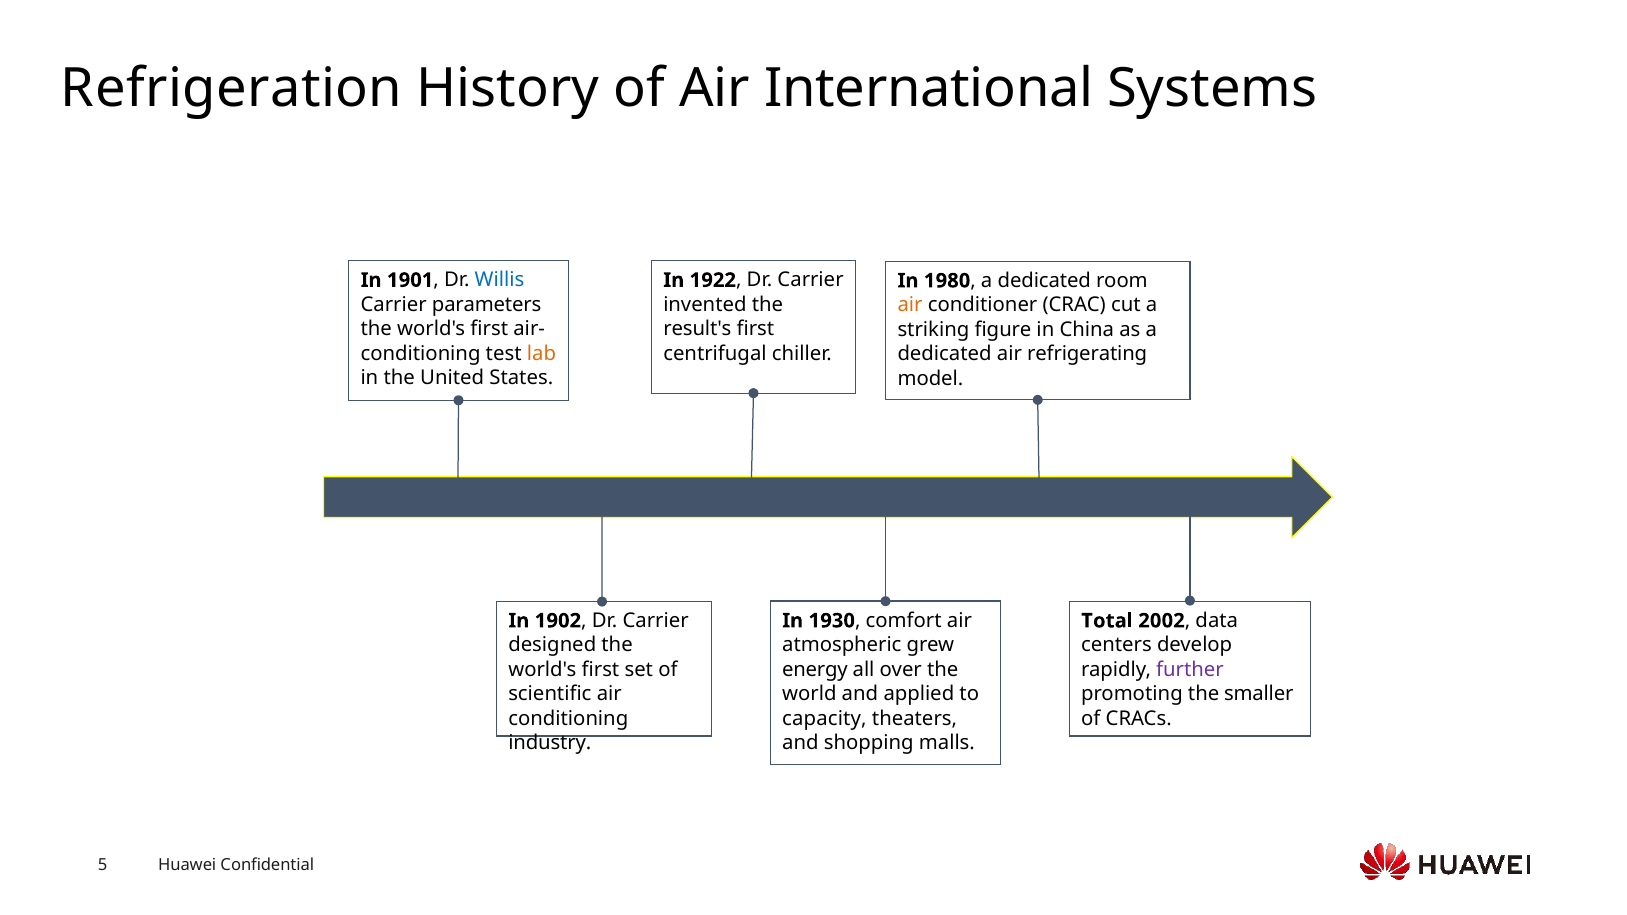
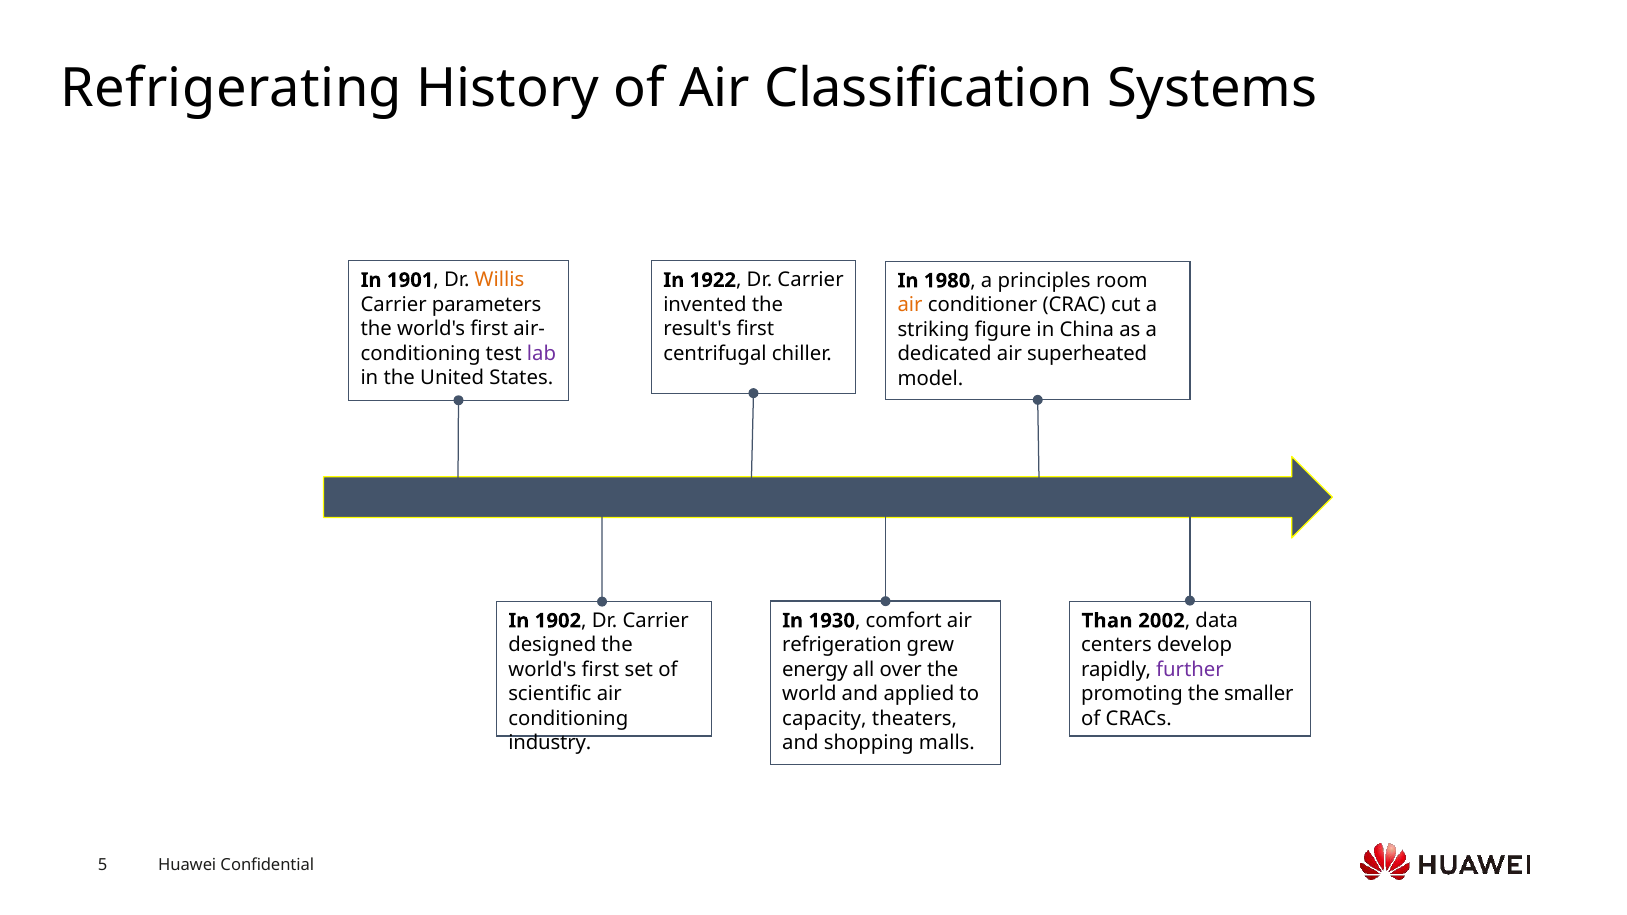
Refrigeration: Refrigeration -> Refrigerating (232, 89)
International: International -> Classification (929, 89)
Willis colour: blue -> orange (500, 280)
1980 a dedicated: dedicated -> principles (1044, 281)
lab colour: orange -> purple (542, 353)
refrigerating: refrigerating -> superheated (1087, 354)
Total: Total -> Than (1107, 621)
atmospheric: atmospheric -> refrigeration (842, 645)
